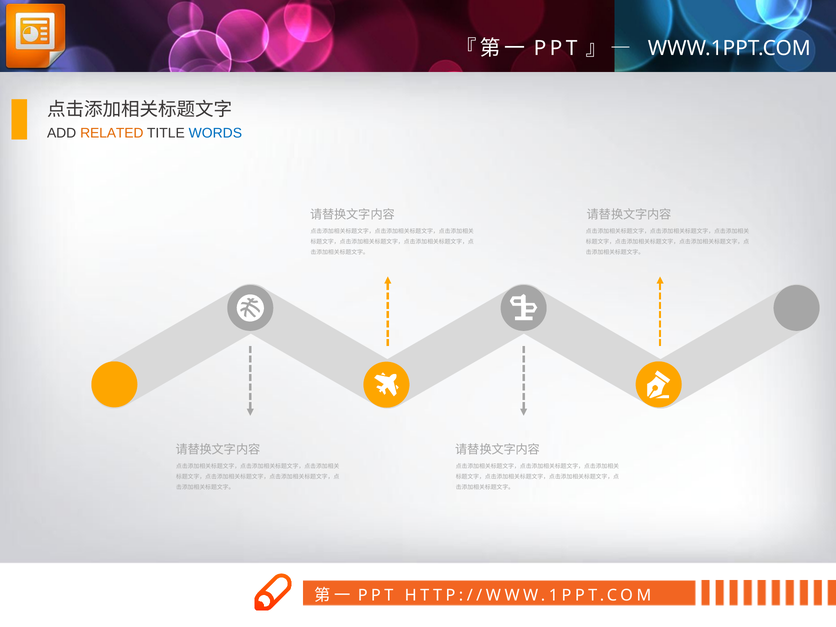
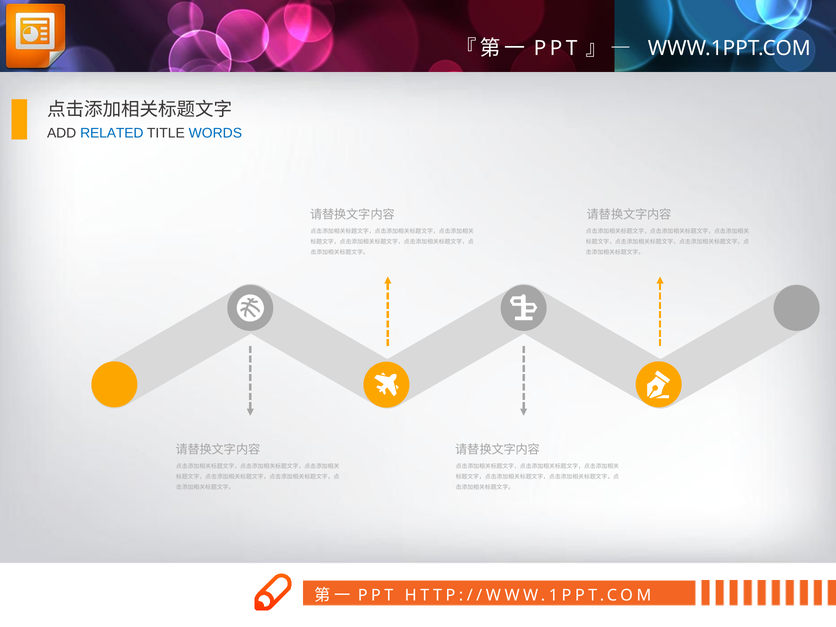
RELATED colour: orange -> blue (112, 133)
